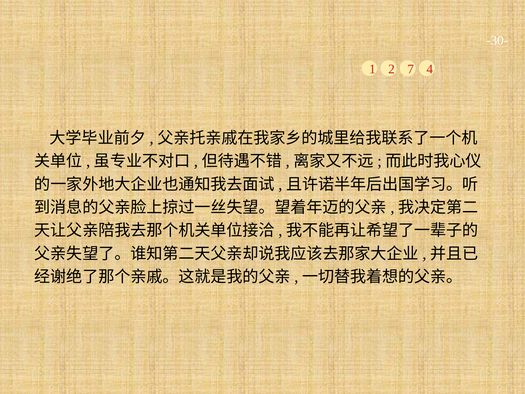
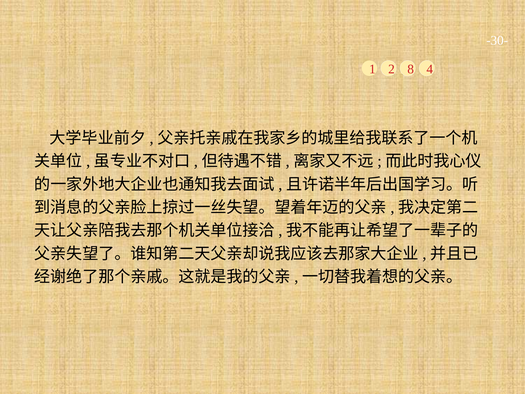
7: 7 -> 8 (411, 69)
